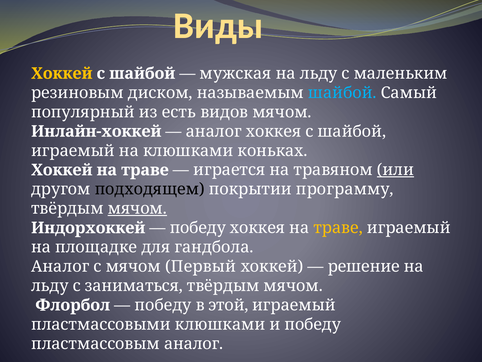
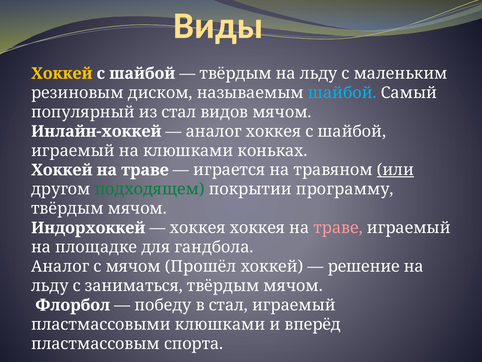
мужская: мужская -> твёрдым (236, 73)
из есть: есть -> стал (179, 112)
подходящем colour: black -> green (150, 189)
мячом underline: present -> none (137, 208)
победу: победу -> хоккея (198, 228)
траве colour: yellow -> pink (338, 228)
Первый: Первый -> Прошёл (201, 266)
в этой: этой -> стал (228, 305)
и победу: победу -> вперёд (313, 324)
пластмассовым аналог: аналог -> спорта (194, 343)
